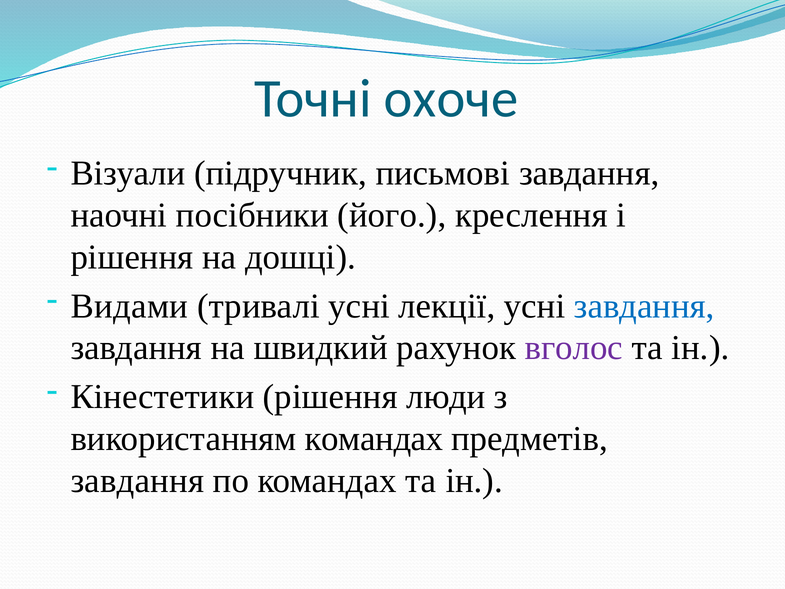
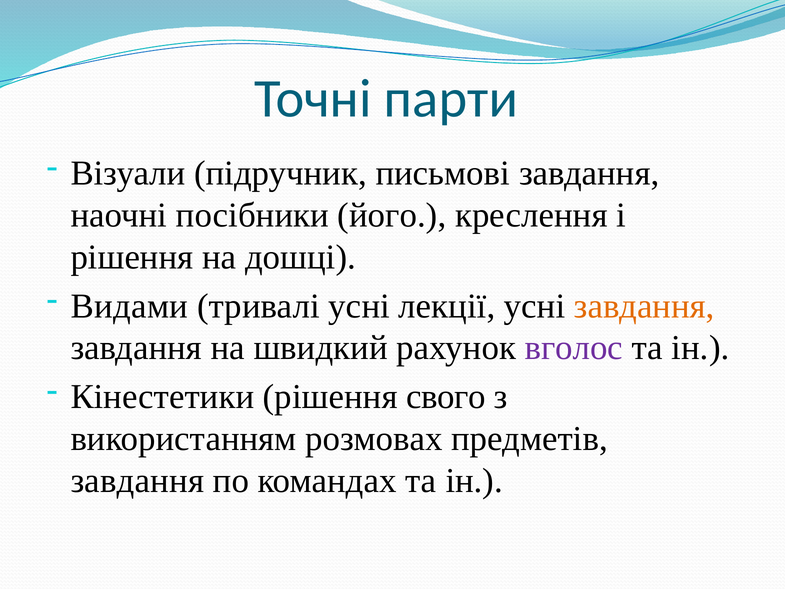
охоче: охоче -> парти (451, 99)
завдання colour: blue -> orange (644, 306)
люди: люди -> свого (446, 397)
використанням командах: командах -> розмовах (374, 438)
